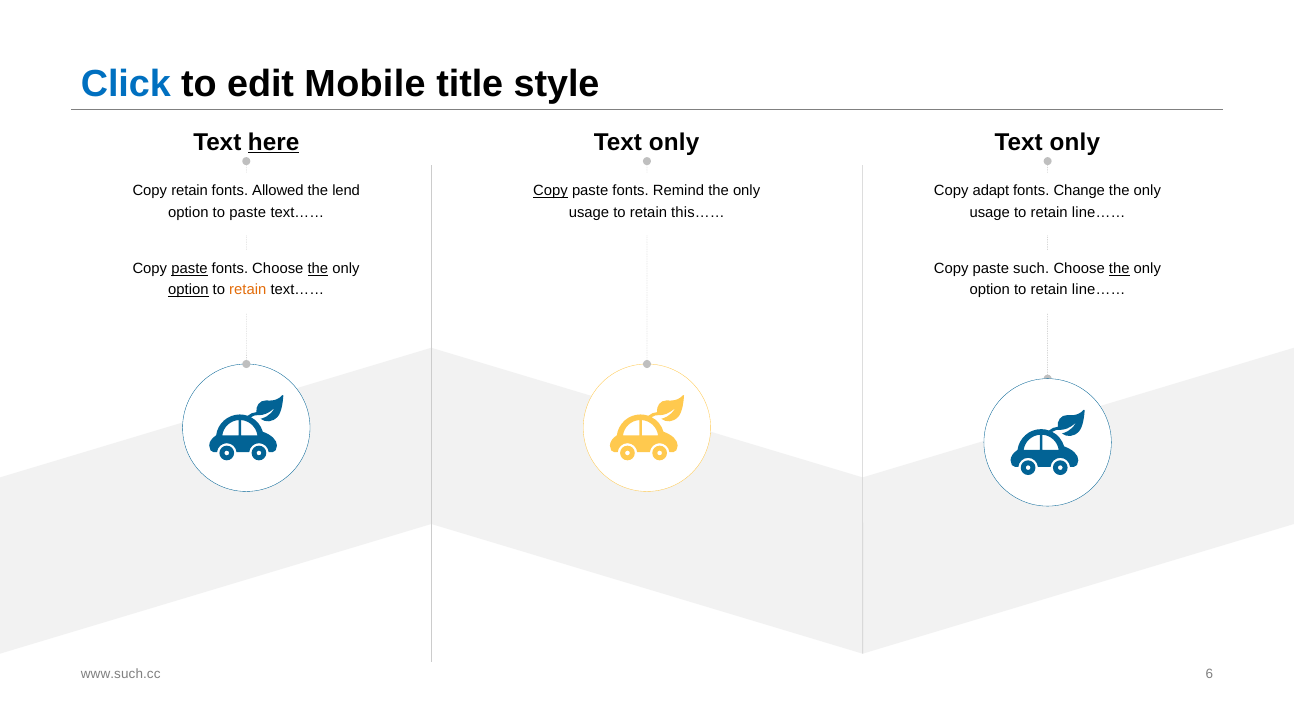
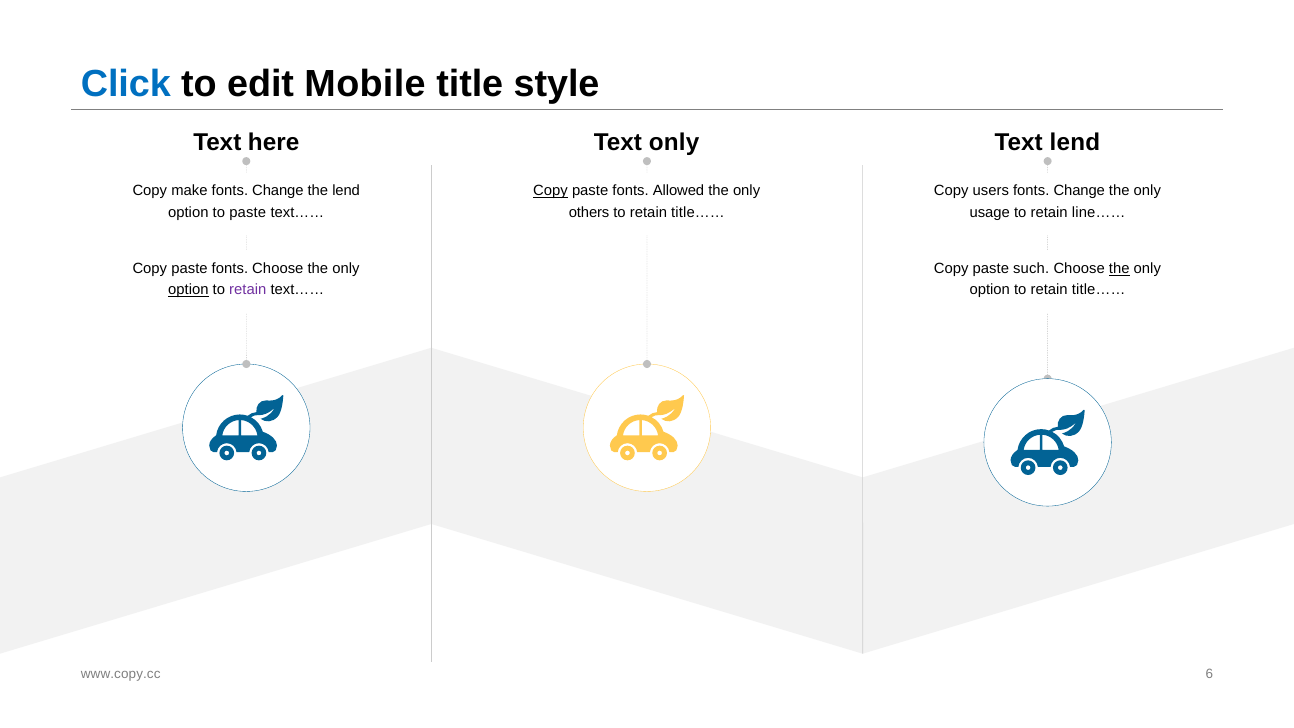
here underline: present -> none (274, 142)
only: only -> lend (1075, 142)
Copy retain: retain -> make (190, 191)
Allowed: Allowed -> Change (278, 191)
Remind: Remind -> Allowed (679, 191)
adapt: adapt -> users (991, 191)
usage: usage -> others (589, 212)
this……: this…… -> title…… (698, 212)
paste underline: present -> none (190, 269)
the underline: present -> none (318, 269)
retain colour: orange -> purple (248, 290)
option to retain line……: line…… -> title…… (1099, 290)
www.such.cc: www.such.cc -> www.copy.cc (121, 674)
